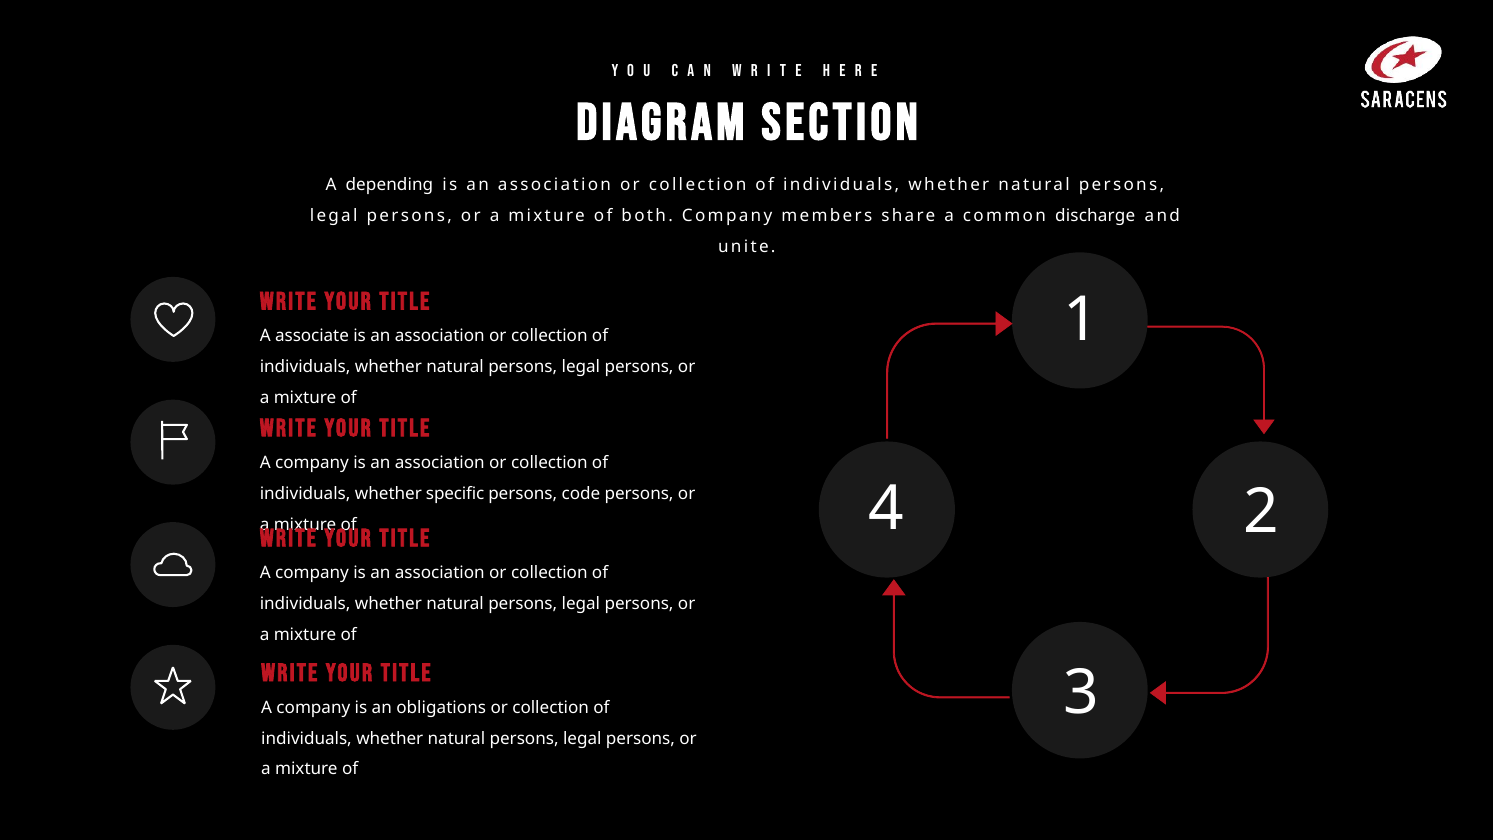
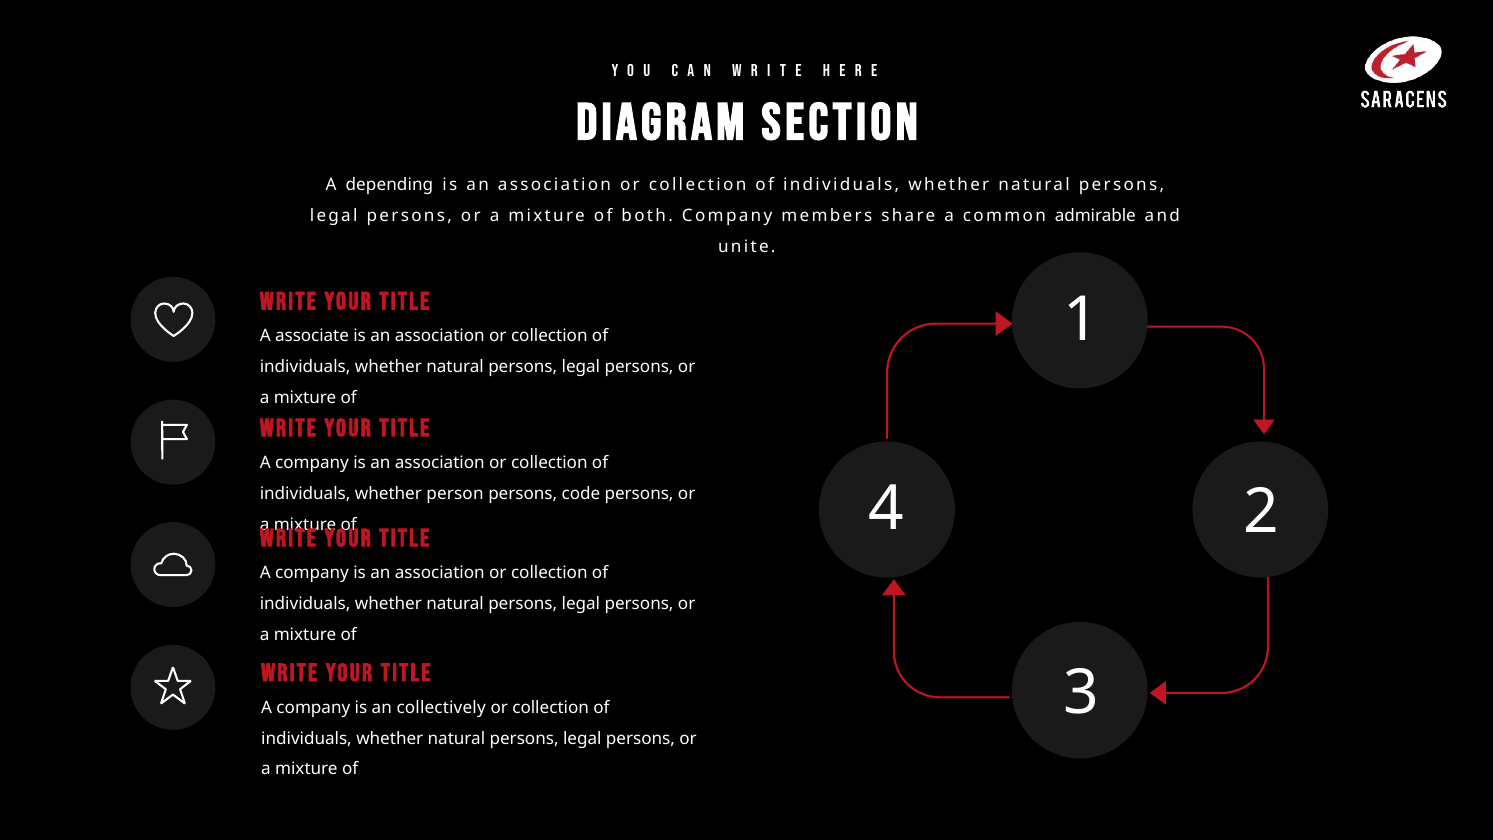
discharge: discharge -> admirable (1095, 216)
specific: specific -> person (455, 494)
obligations: obligations -> collectively (441, 708)
